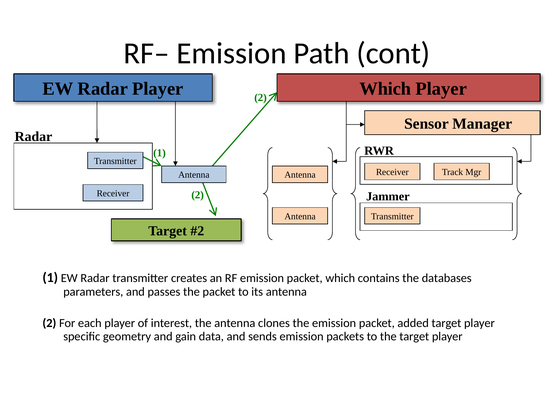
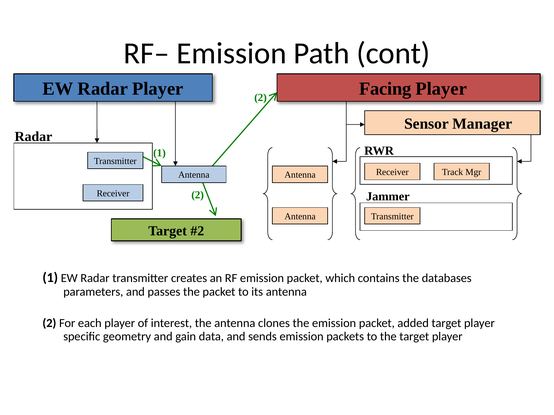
Which: Which -> Facing (385, 89)
